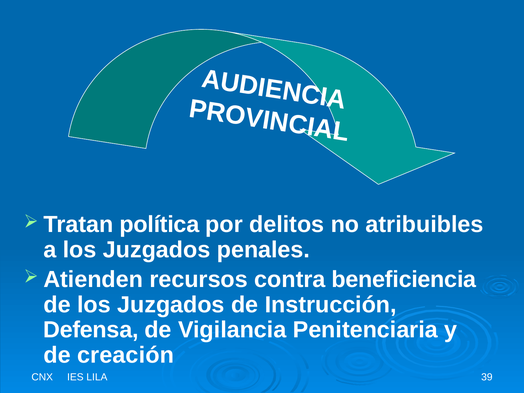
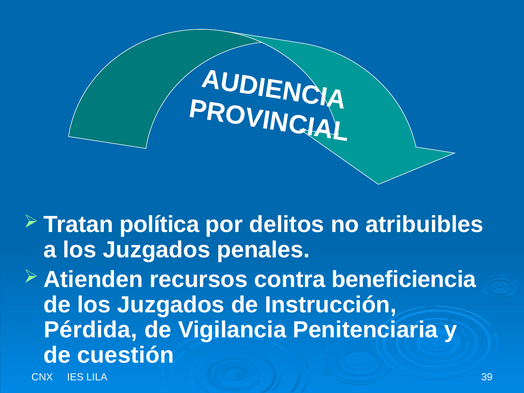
Defensa: Defensa -> Pérdida (91, 330)
creación: creación -> cuestión (126, 355)
